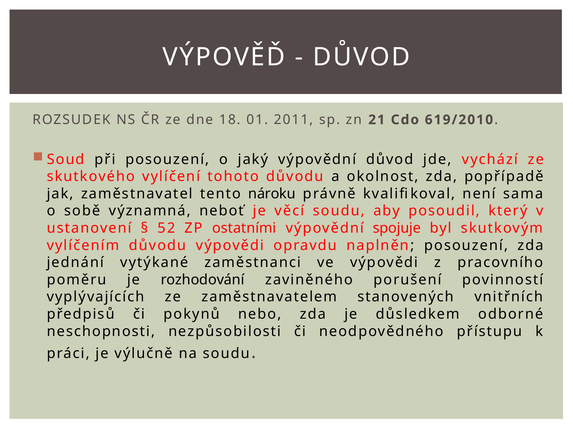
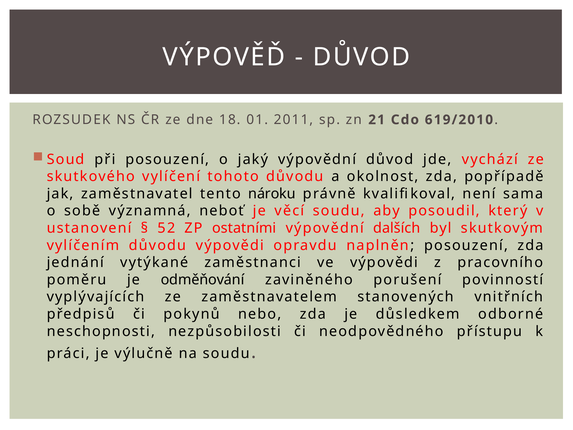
spojuje: spojuje -> dalších (397, 228)
rozhodování: rozhodování -> odměňování (203, 280)
